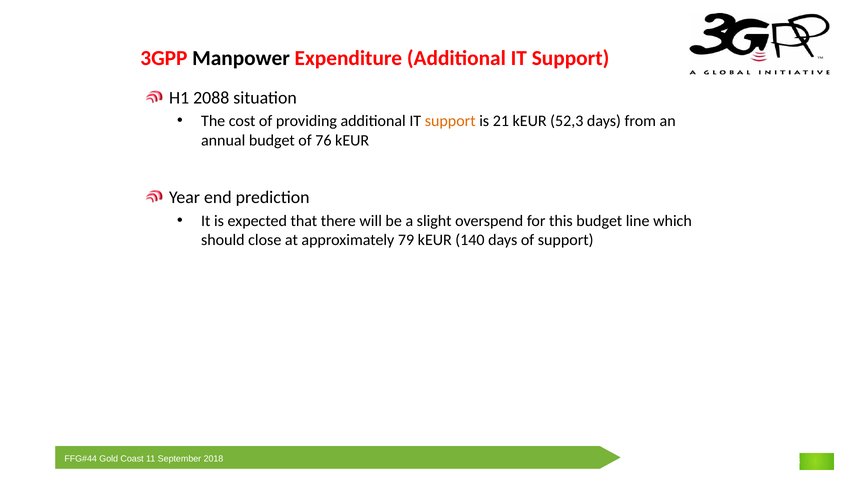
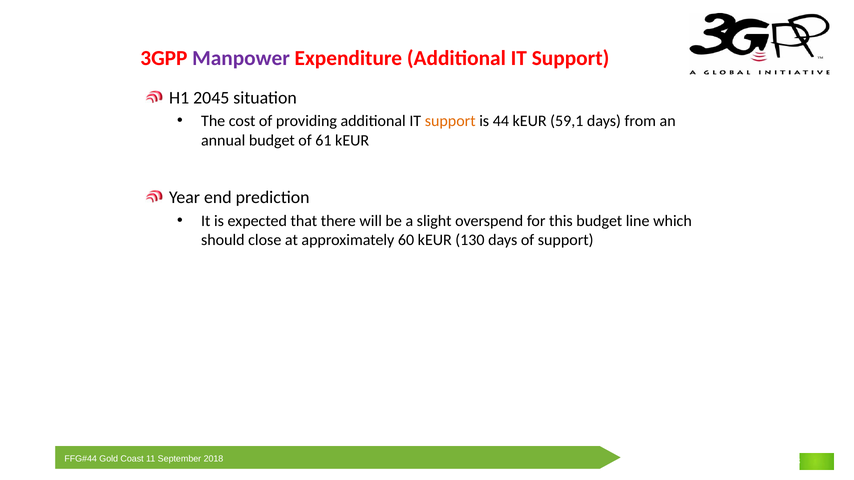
Manpower colour: black -> purple (241, 58)
2088: 2088 -> 2045 (211, 98)
21: 21 -> 44 (501, 121)
52,3: 52,3 -> 59,1 (567, 121)
76: 76 -> 61 (323, 140)
79: 79 -> 60 (406, 240)
140: 140 -> 130 (470, 240)
